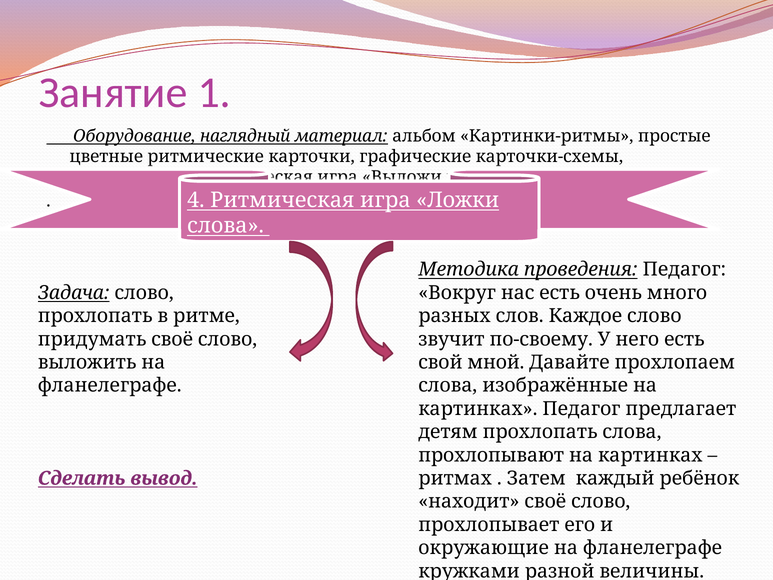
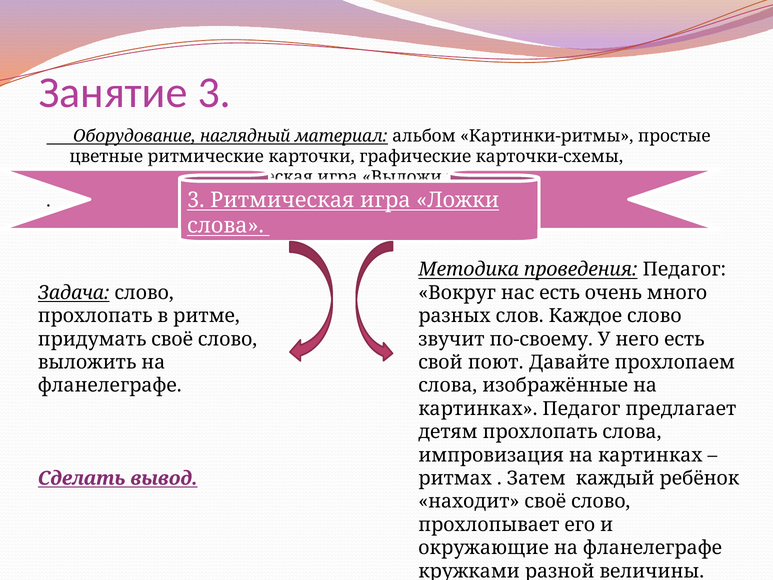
Занятие 1: 1 -> 3 (214, 93)
4: 4 -> 3 (196, 200)
мной: мной -> поют (496, 362)
прохлопывают: прохлопывают -> импровизация (491, 455)
